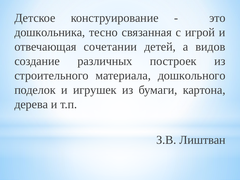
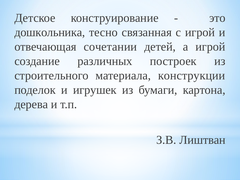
а видов: видов -> игрой (210, 47)
дошкольного: дошкольного -> конструкции (192, 76)
